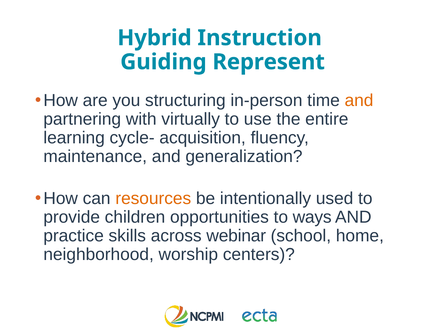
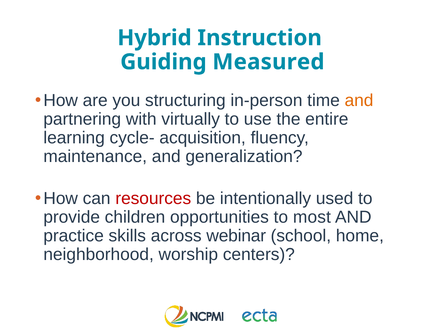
Represent: Represent -> Measured (268, 62)
resources colour: orange -> red (153, 198)
ways: ways -> most (312, 217)
